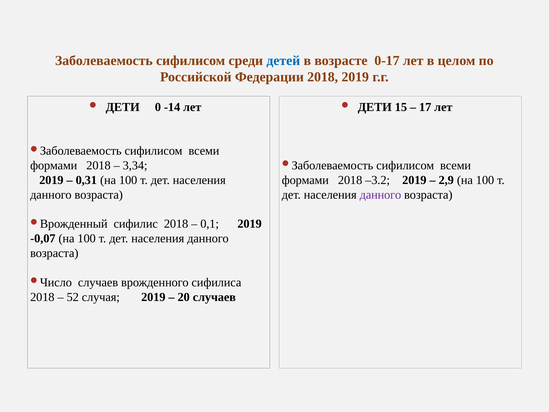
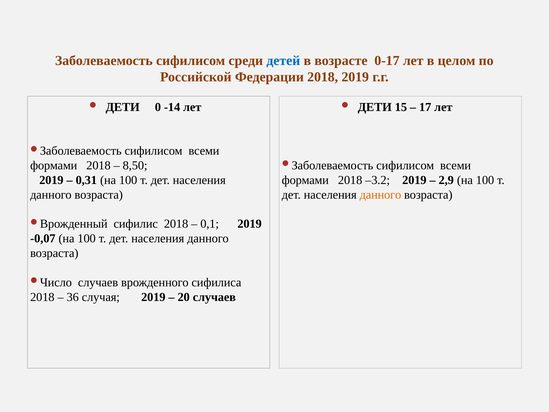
3,34: 3,34 -> 8,50 (135, 165)
данного colour: purple -> orange (380, 195)
52: 52 -> 36 (73, 297)
